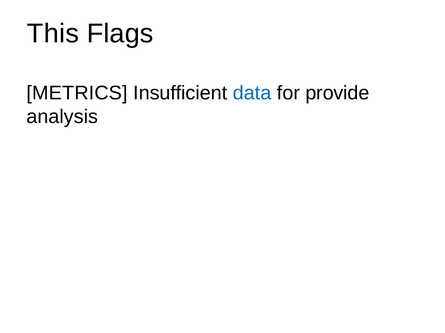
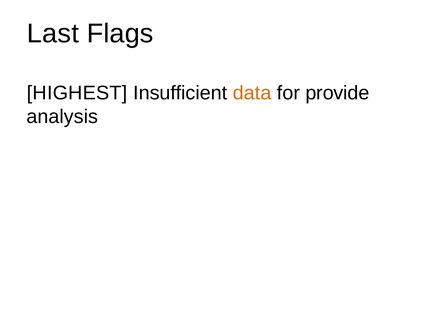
This: This -> Last (53, 34)
METRICS: METRICS -> HIGHEST (77, 93)
data colour: blue -> orange (252, 93)
